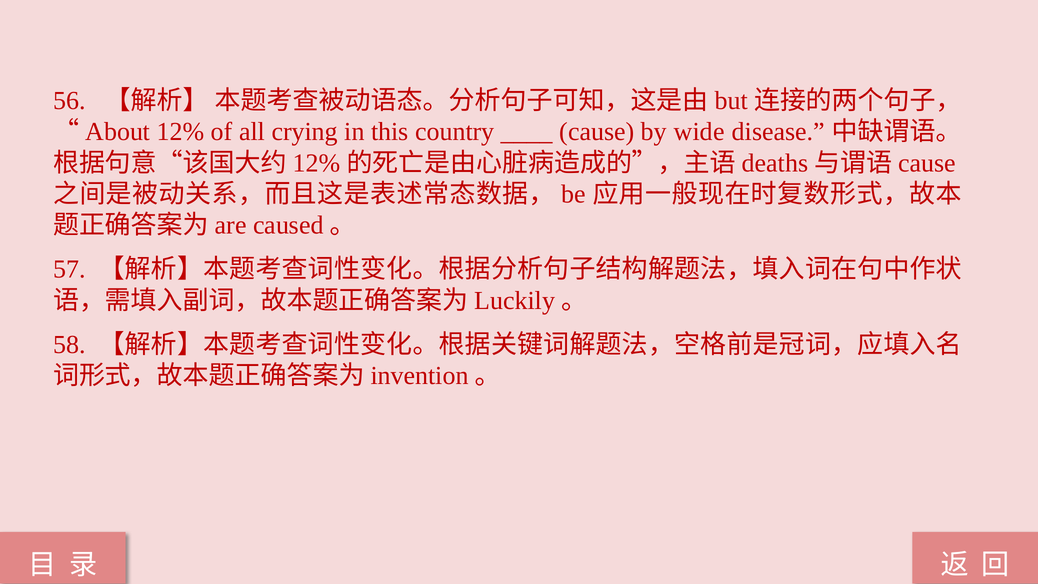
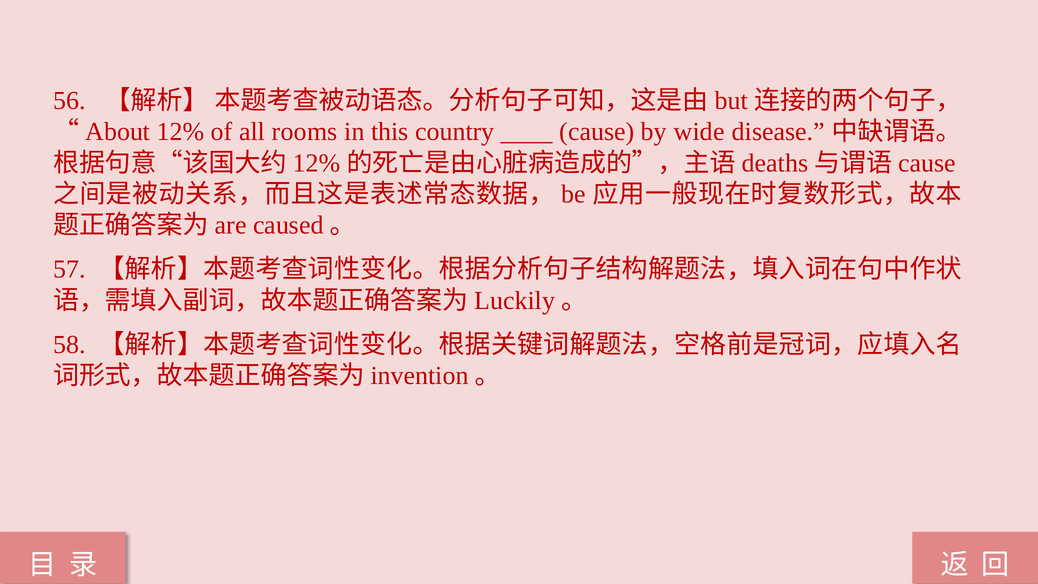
crying: crying -> rooms (305, 132)
